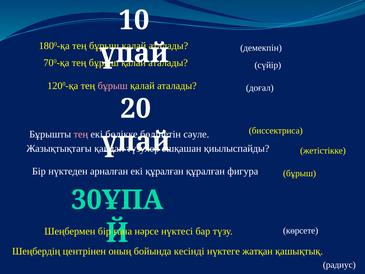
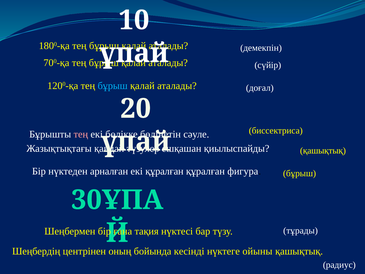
бұрыш colour: pink -> light blue (113, 86)
қиылыспайды жетістікке: жетістікке -> қашықтық (323, 150)
нәрсе: нәрсе -> тақия (147, 231)
көрсете: көрсете -> тұрады (301, 230)
жатқан: жатқан -> ойыны (257, 251)
